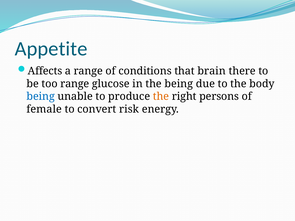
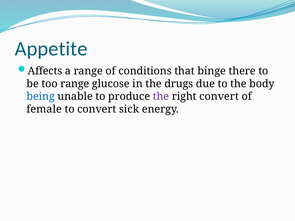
brain: brain -> binge (212, 71)
the being: being -> drugs (179, 84)
the colour: orange -> purple (161, 97)
right persons: persons -> convert (219, 97)
risk: risk -> sick (129, 109)
